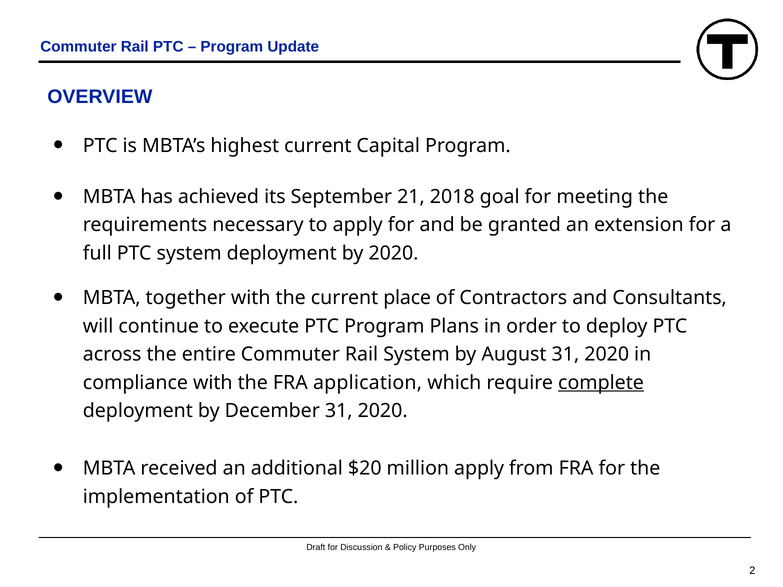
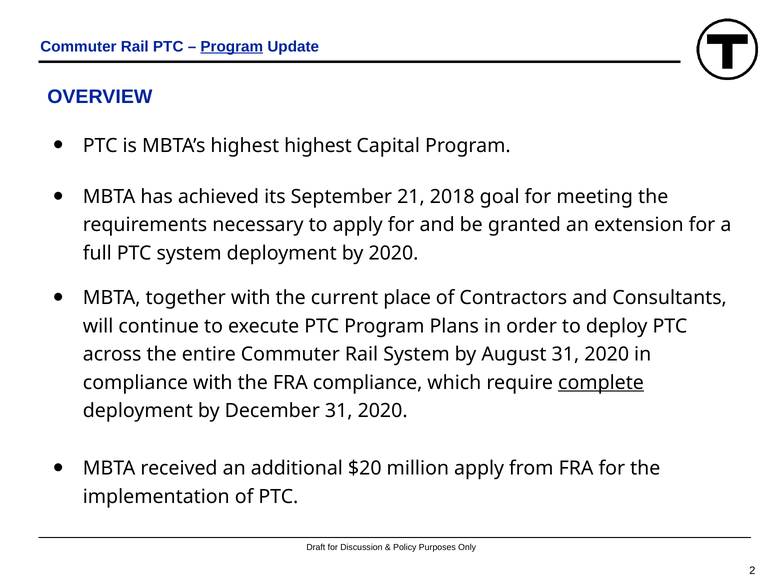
Program underline: none -> present (232, 47)
highest current: current -> highest (318, 146)
FRA application: application -> compliance (368, 383)
